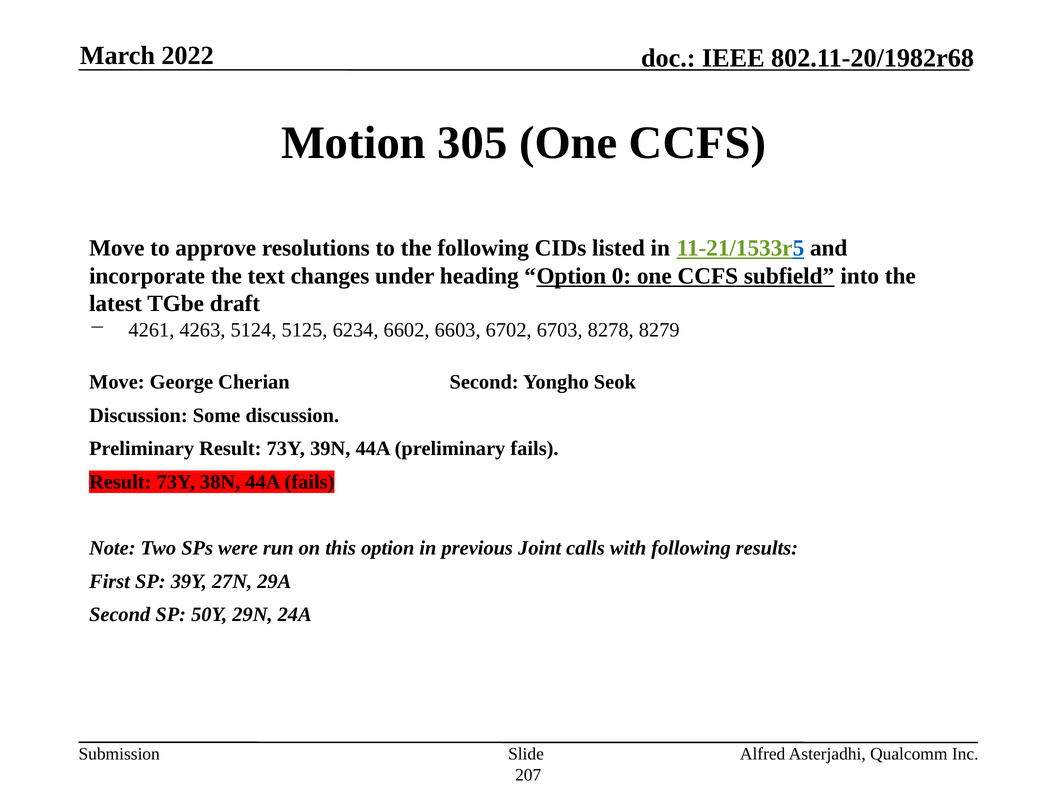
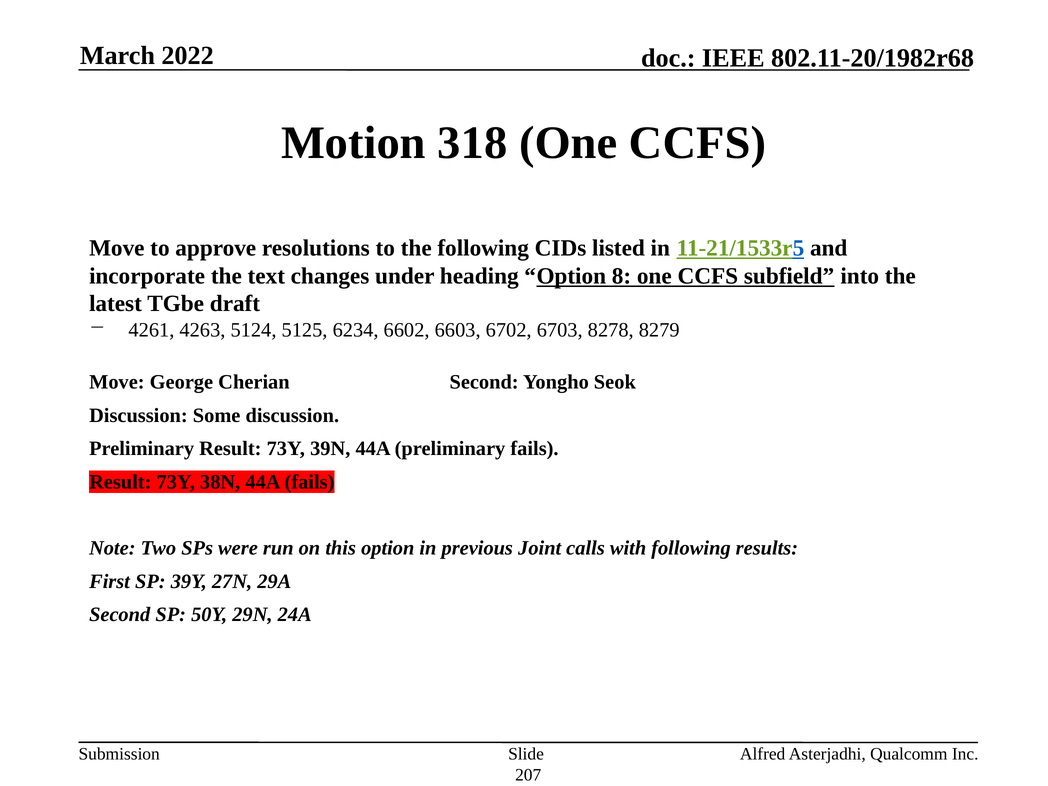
305: 305 -> 318 (472, 143)
0: 0 -> 8 (622, 276)
